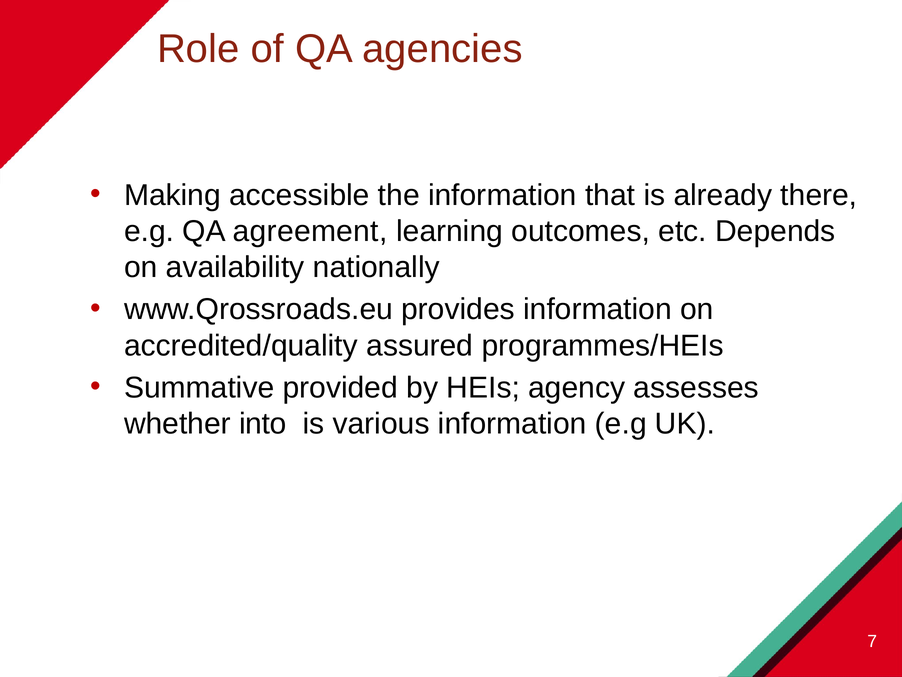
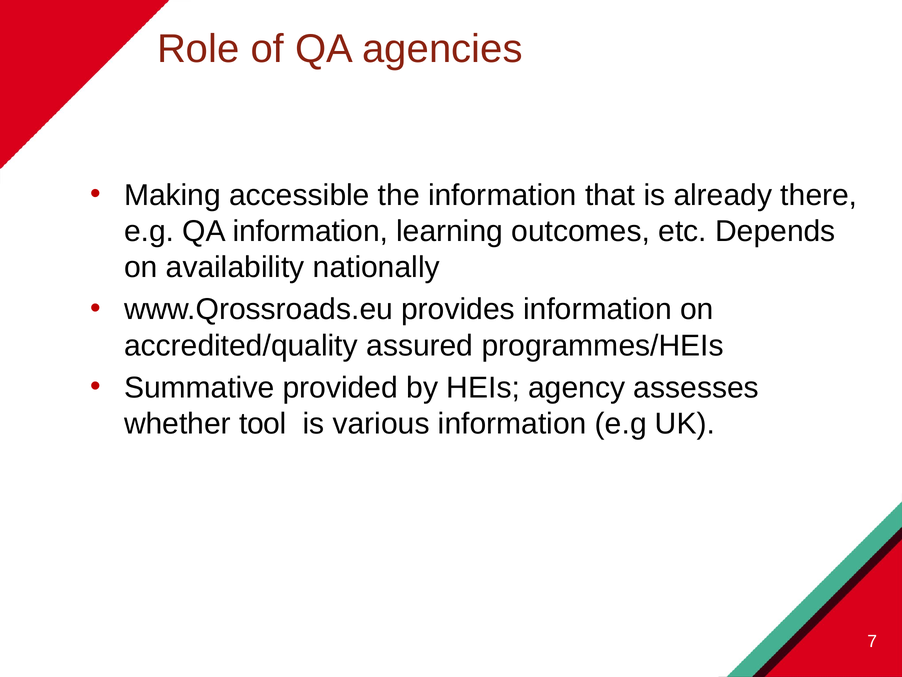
QA agreement: agreement -> information (310, 231)
into: into -> tool (263, 423)
